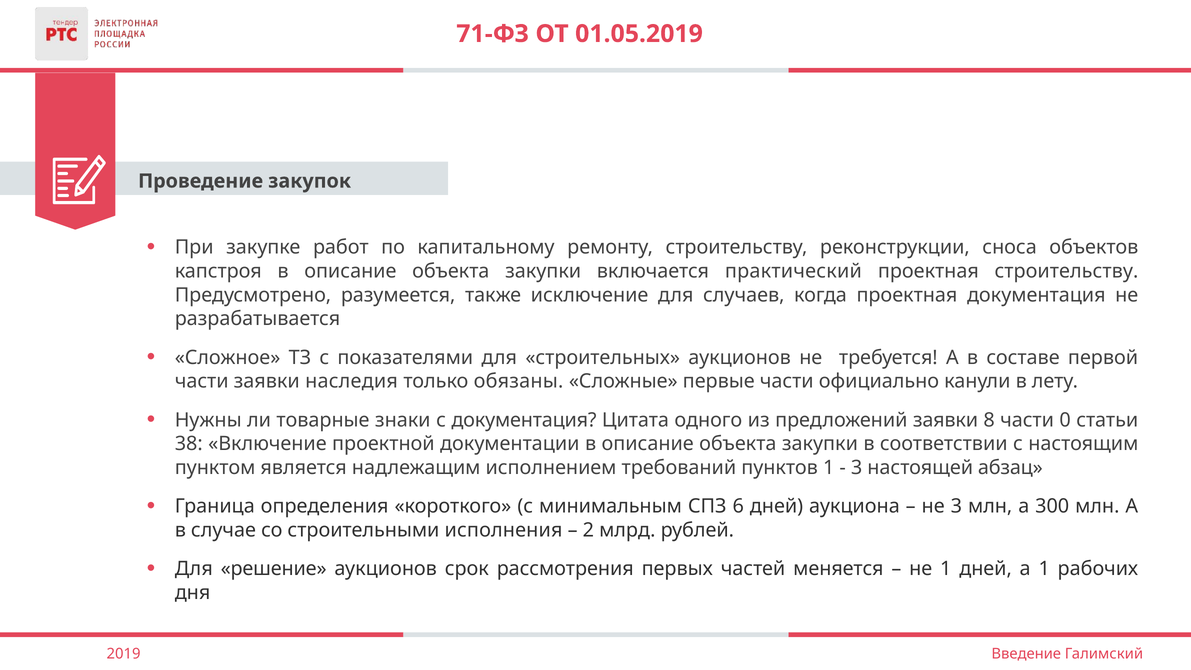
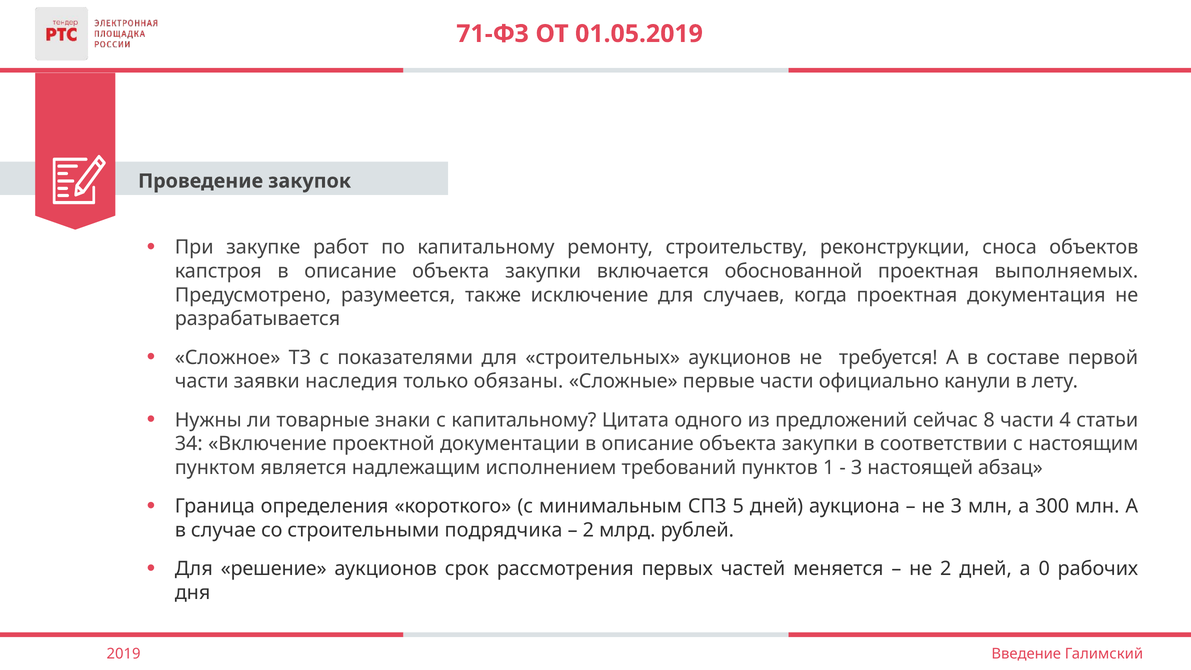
практический: практический -> обоснованной (794, 271)
проектная строительству: строительству -> выполняемых (1066, 271)
с документация: документация -> капитальному (524, 420)
предложений заявки: заявки -> сейчас (945, 420)
0: 0 -> 4 (1065, 420)
38: 38 -> 34 (189, 444)
6: 6 -> 5 (738, 506)
исполнения: исполнения -> подрядчика (504, 530)
не 1: 1 -> 2 (946, 569)
а 1: 1 -> 0 (1044, 569)
